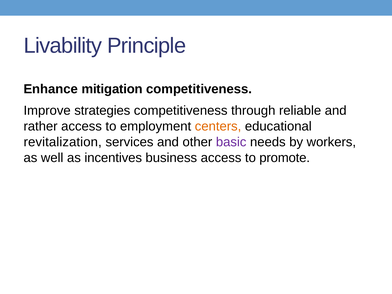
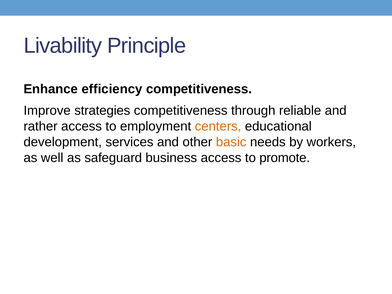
mitigation: mitigation -> efficiency (112, 89)
revitalization: revitalization -> development (63, 142)
basic colour: purple -> orange (231, 142)
incentives: incentives -> safeguard (113, 158)
